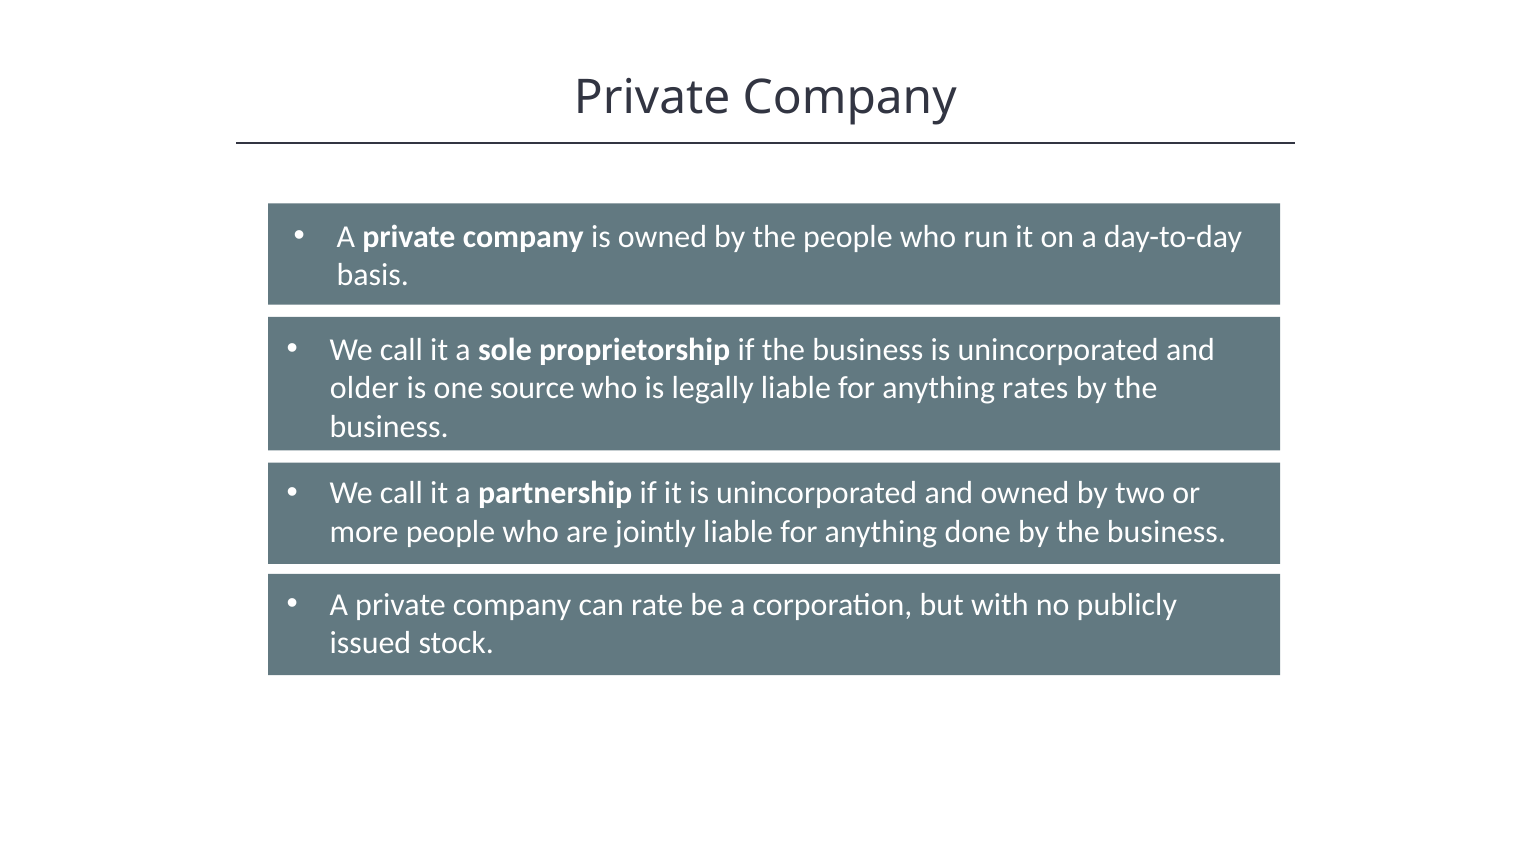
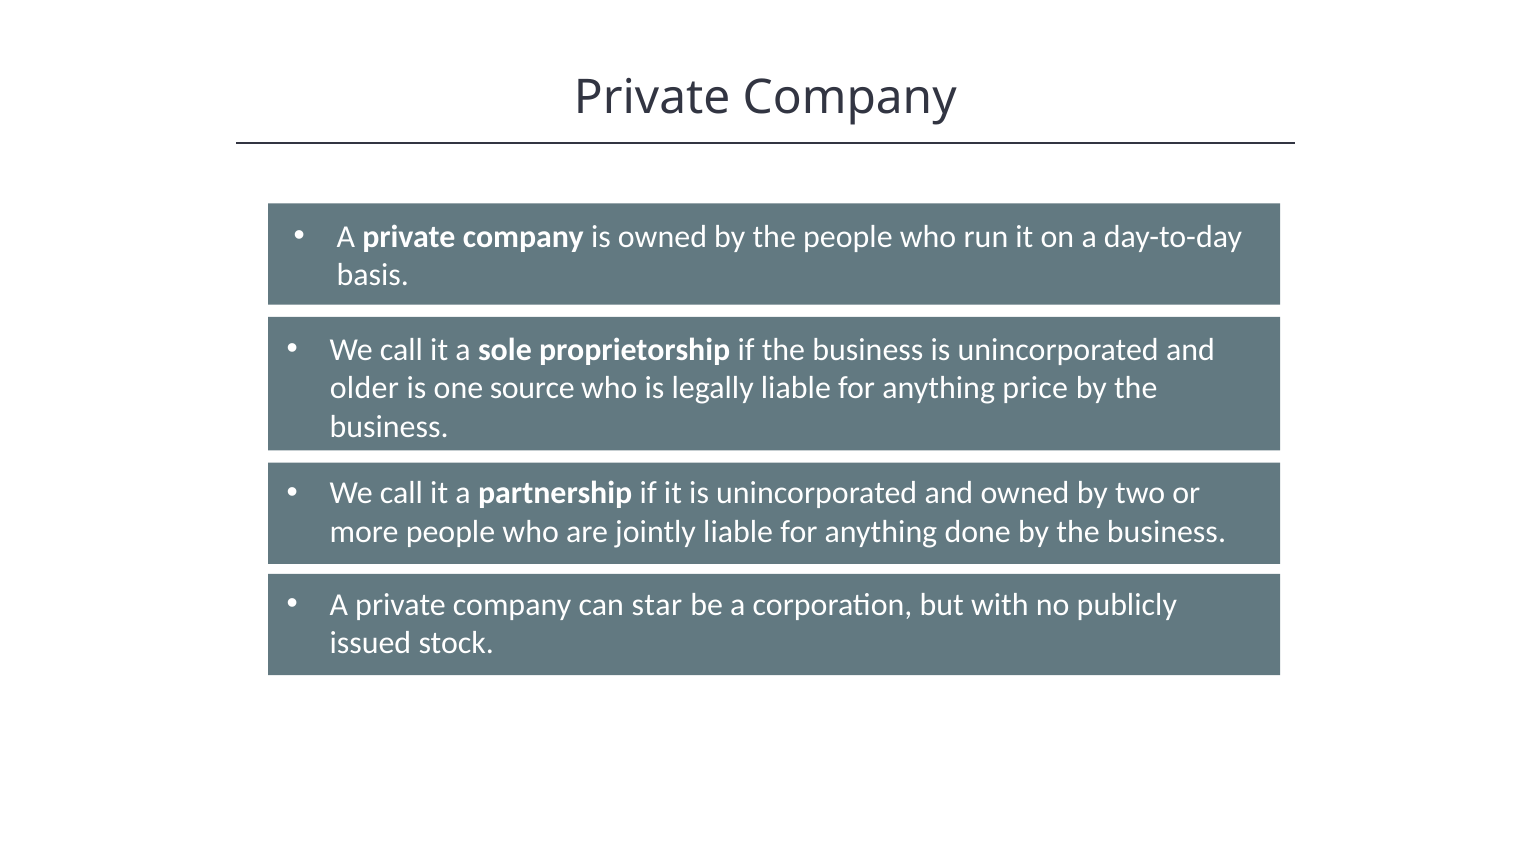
rates: rates -> price (1035, 388)
rate: rate -> star (657, 605)
